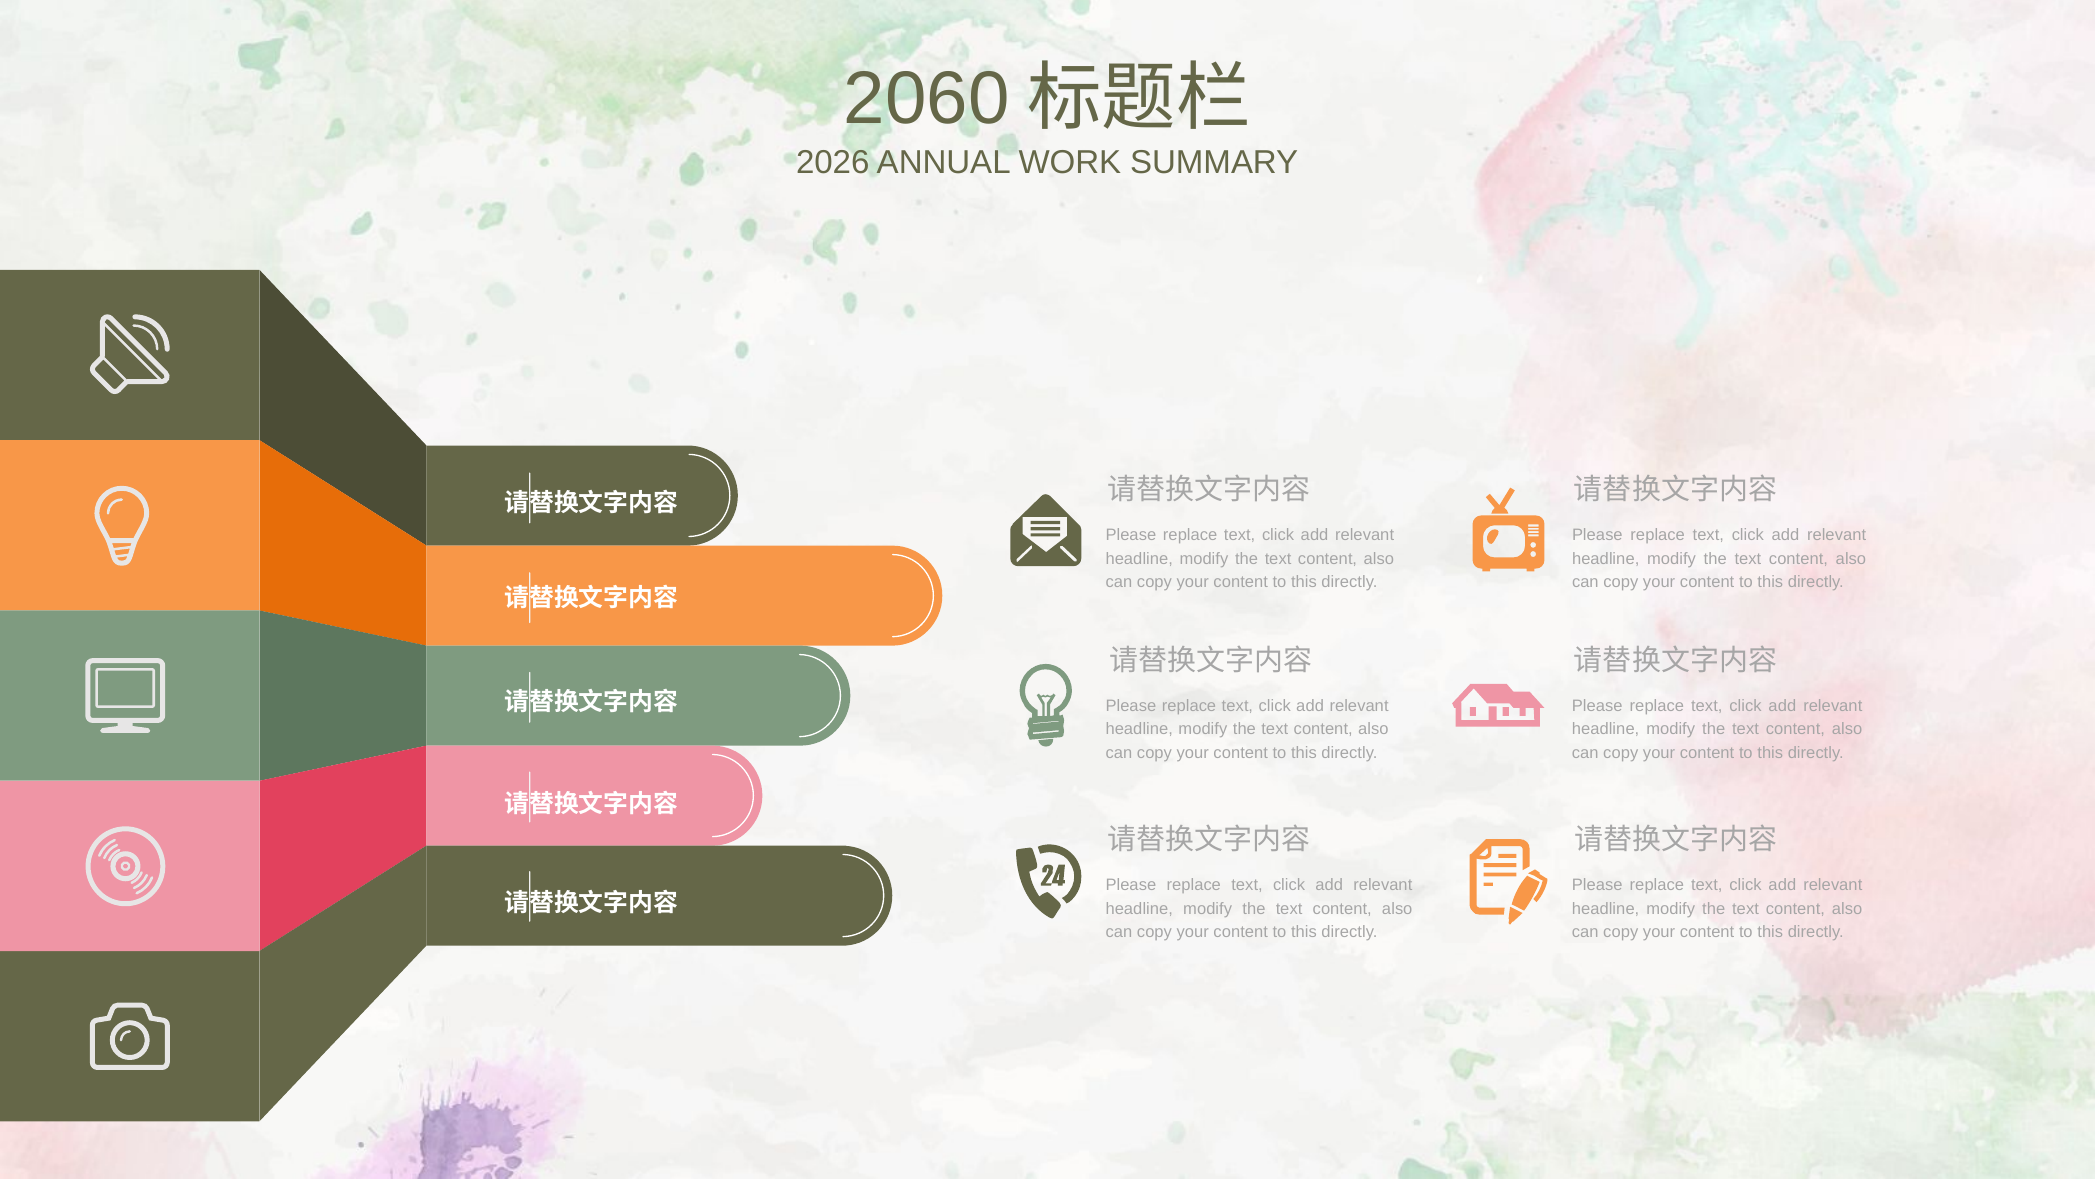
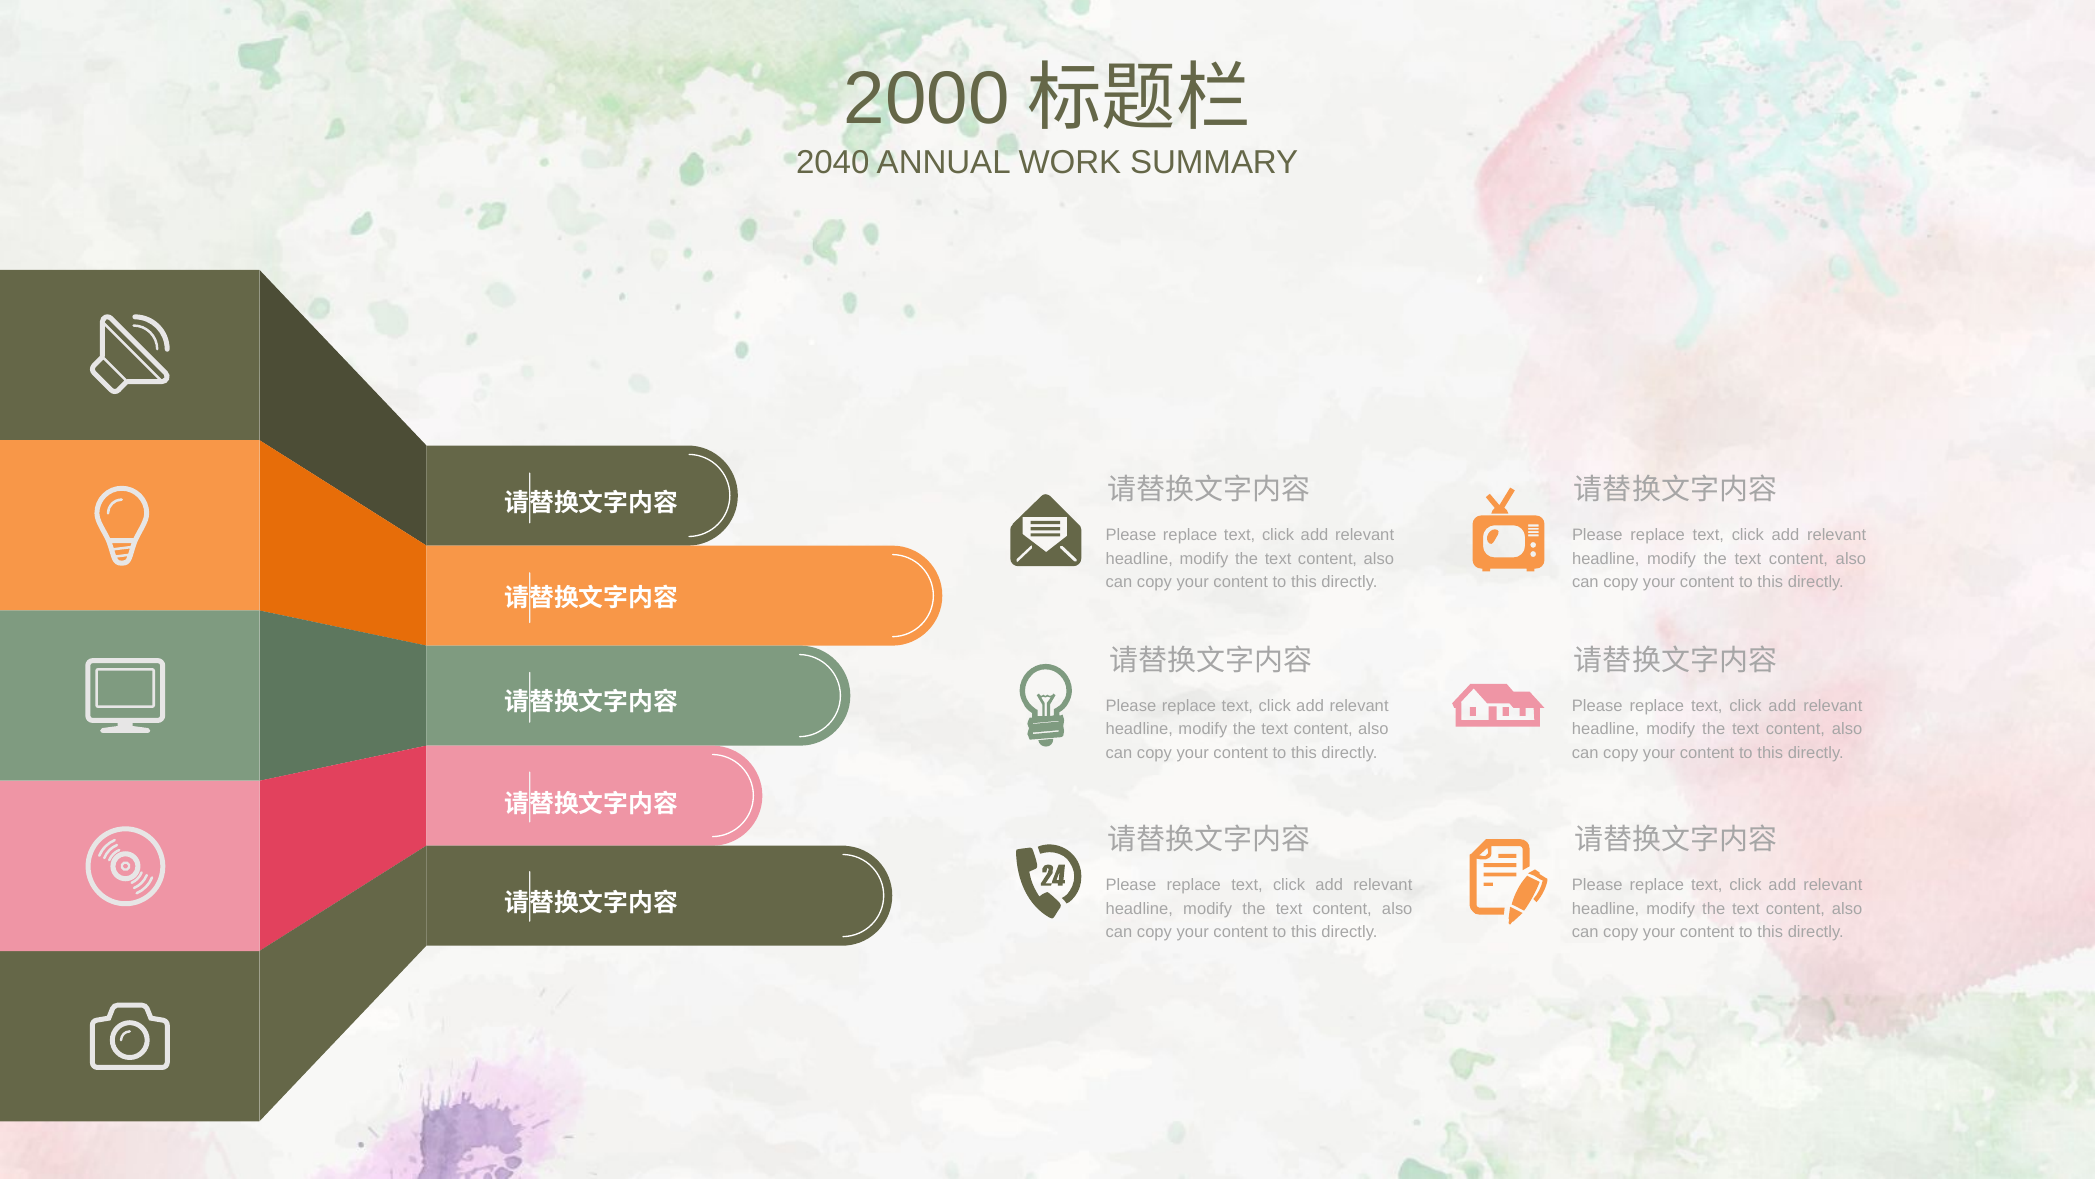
2060: 2060 -> 2000 (927, 99)
2026: 2026 -> 2040 (833, 163)
